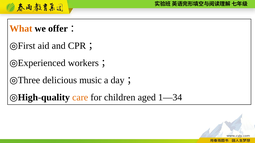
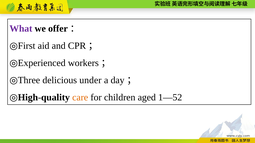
What colour: orange -> purple (21, 29)
music: music -> under (90, 80)
1—34: 1—34 -> 1—52 (170, 98)
